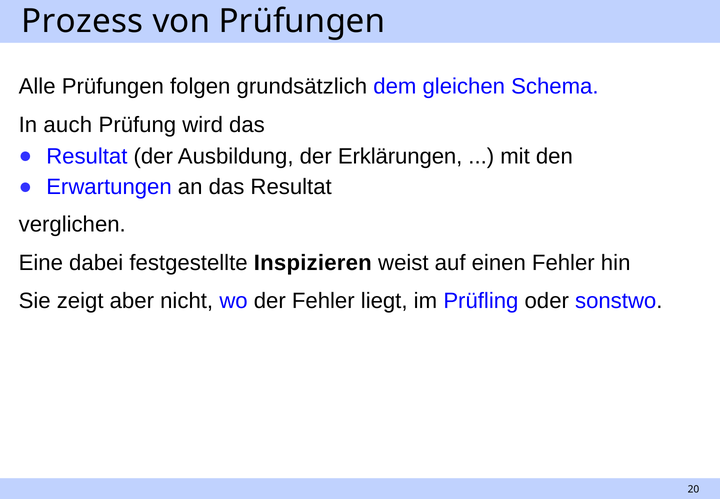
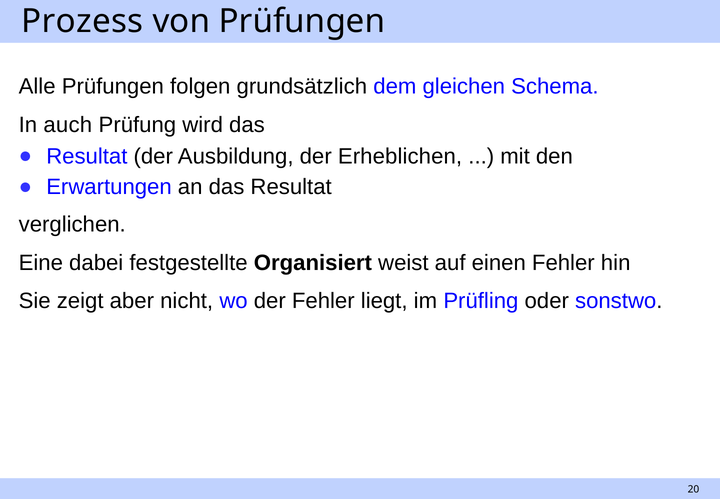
Erklärungen: Erklärungen -> Erheblichen (400, 156)
Inspizieren: Inspizieren -> Organisiert (313, 262)
